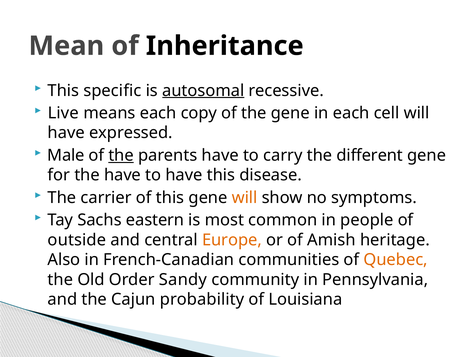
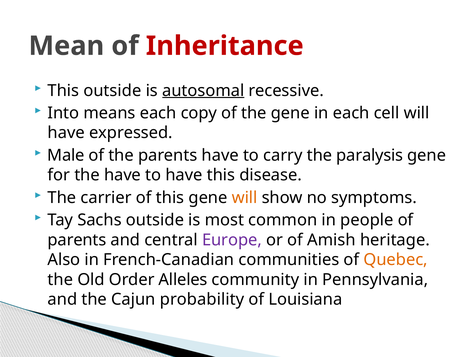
Inheritance colour: black -> red (225, 46)
This specific: specific -> outside (112, 91)
Live: Live -> Into (63, 113)
the underline: present -> none (121, 155)
different: different -> paralysis (370, 155)
Sachs eastern: eastern -> outside (155, 220)
outside: outside -> parents (77, 240)
Europe colour: orange -> purple (232, 240)
Sandy: Sandy -> Alleles (183, 280)
